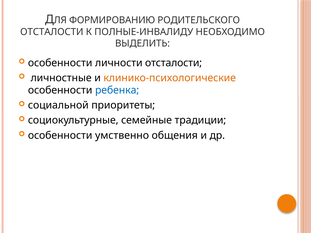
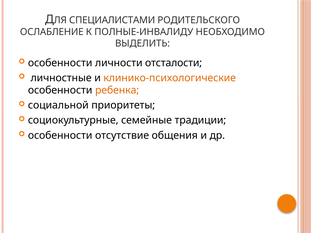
ФОРМИРОВАНИЮ: ФОРМИРОВАНИЮ -> СПЕЦИАЛИСТАМИ (112, 20)
ОТСТАЛОСТИ: ОТСТАЛОСТИ -> ОСЛАБЛЕНИЕ (52, 32)
ребенка colour: blue -> orange (117, 90)
умственно: умственно -> отсутствие (122, 135)
